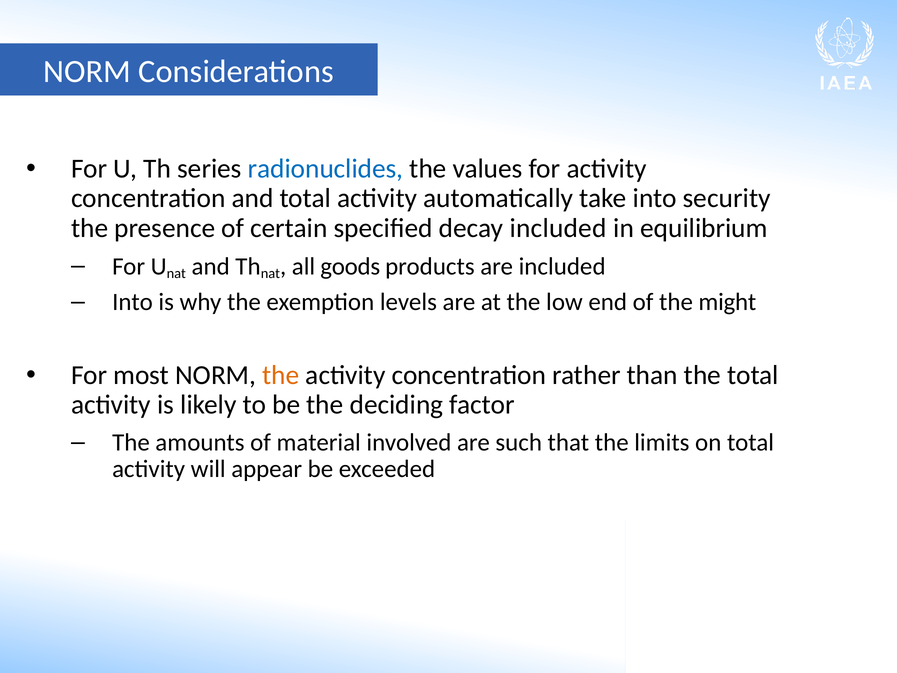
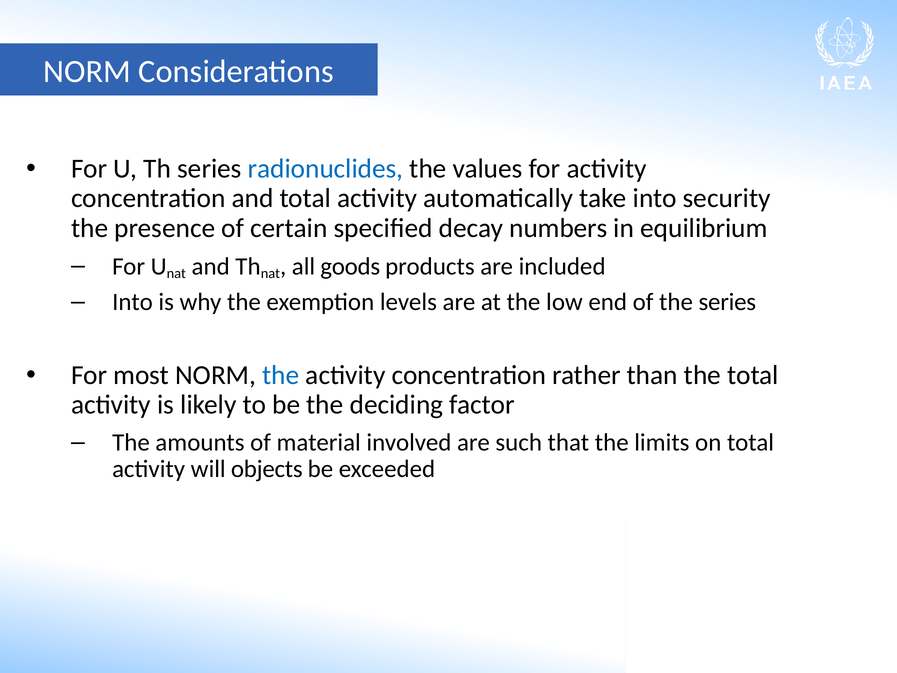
decay included: included -> numbers (558, 228)
the might: might -> series (727, 302)
the colour: orange -> blue (281, 375)
appear: appear -> objects (267, 469)
